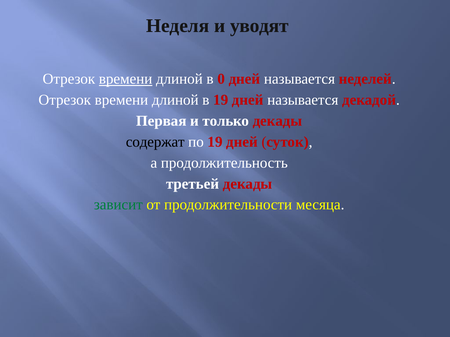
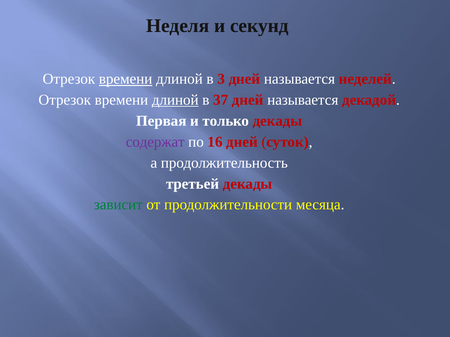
уводят: уводят -> секунд (259, 26)
0: 0 -> 3 (221, 79)
длиной underline: none -> present (175, 100)
в 19: 19 -> 37 (221, 100)
содержат colour: black -> purple (155, 142)
по 19: 19 -> 16 (215, 142)
